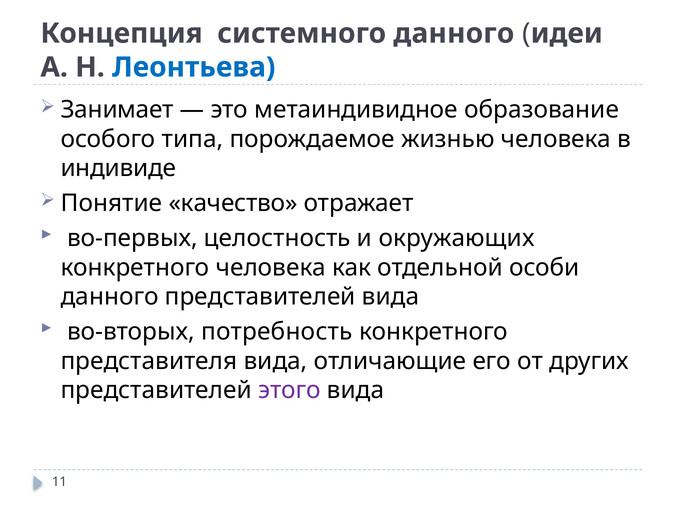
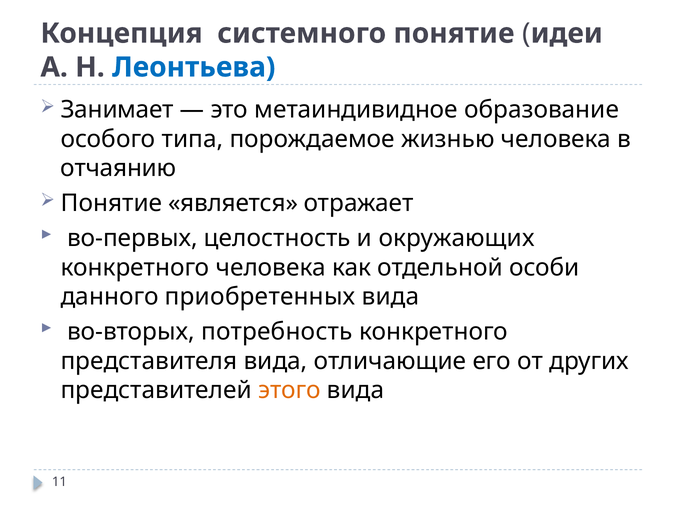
системного данного: данного -> понятие (454, 33)
индивиде: индивиде -> отчаянию (118, 168)
качество: качество -> является (233, 203)
данного представителей: представителей -> приобретенных (260, 297)
этого colour: purple -> orange (289, 390)
